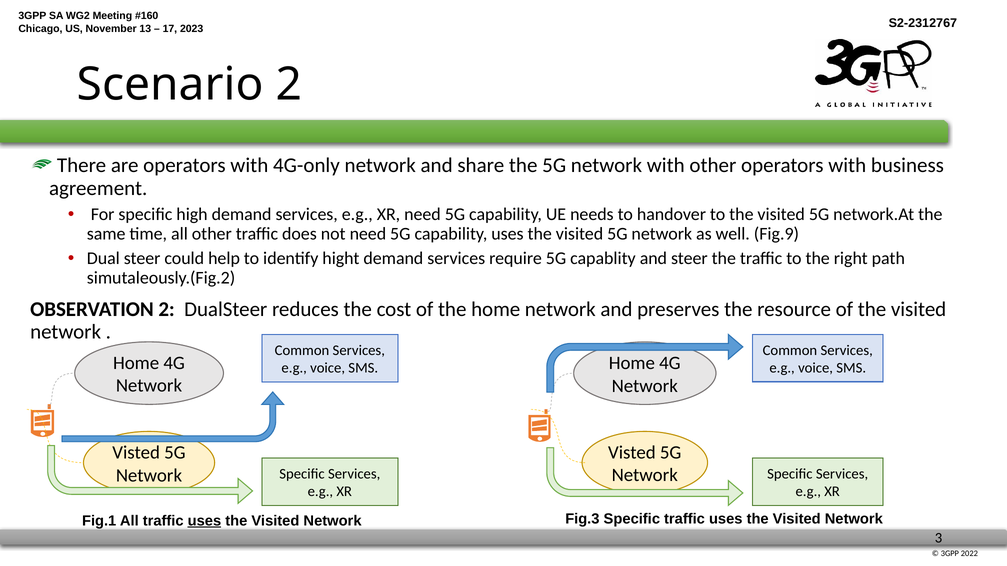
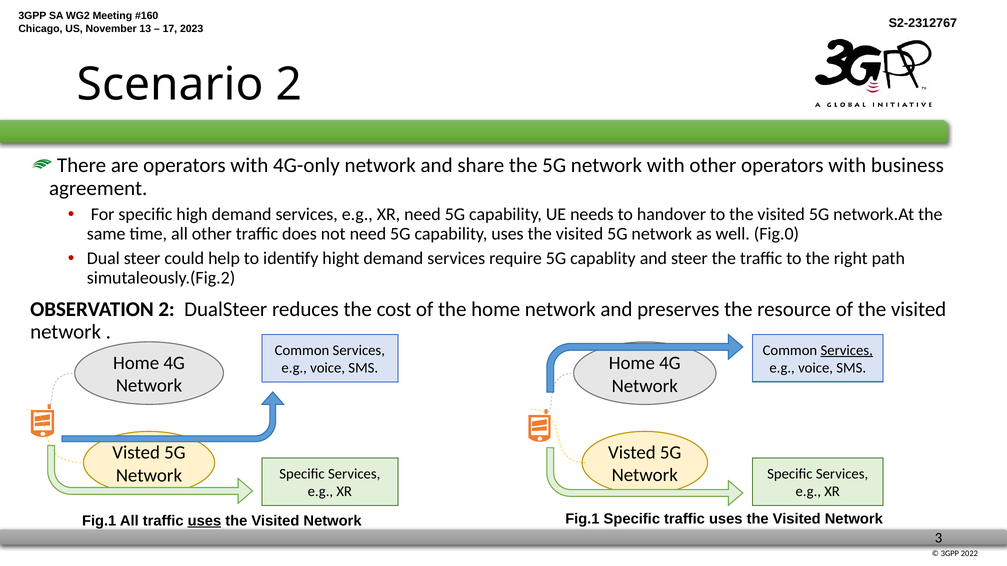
Fig.9: Fig.9 -> Fig.0 (776, 234)
Services underline: none -> present (847, 351)
Network Fig.3: Fig.3 -> Fig.1 (582, 519)
